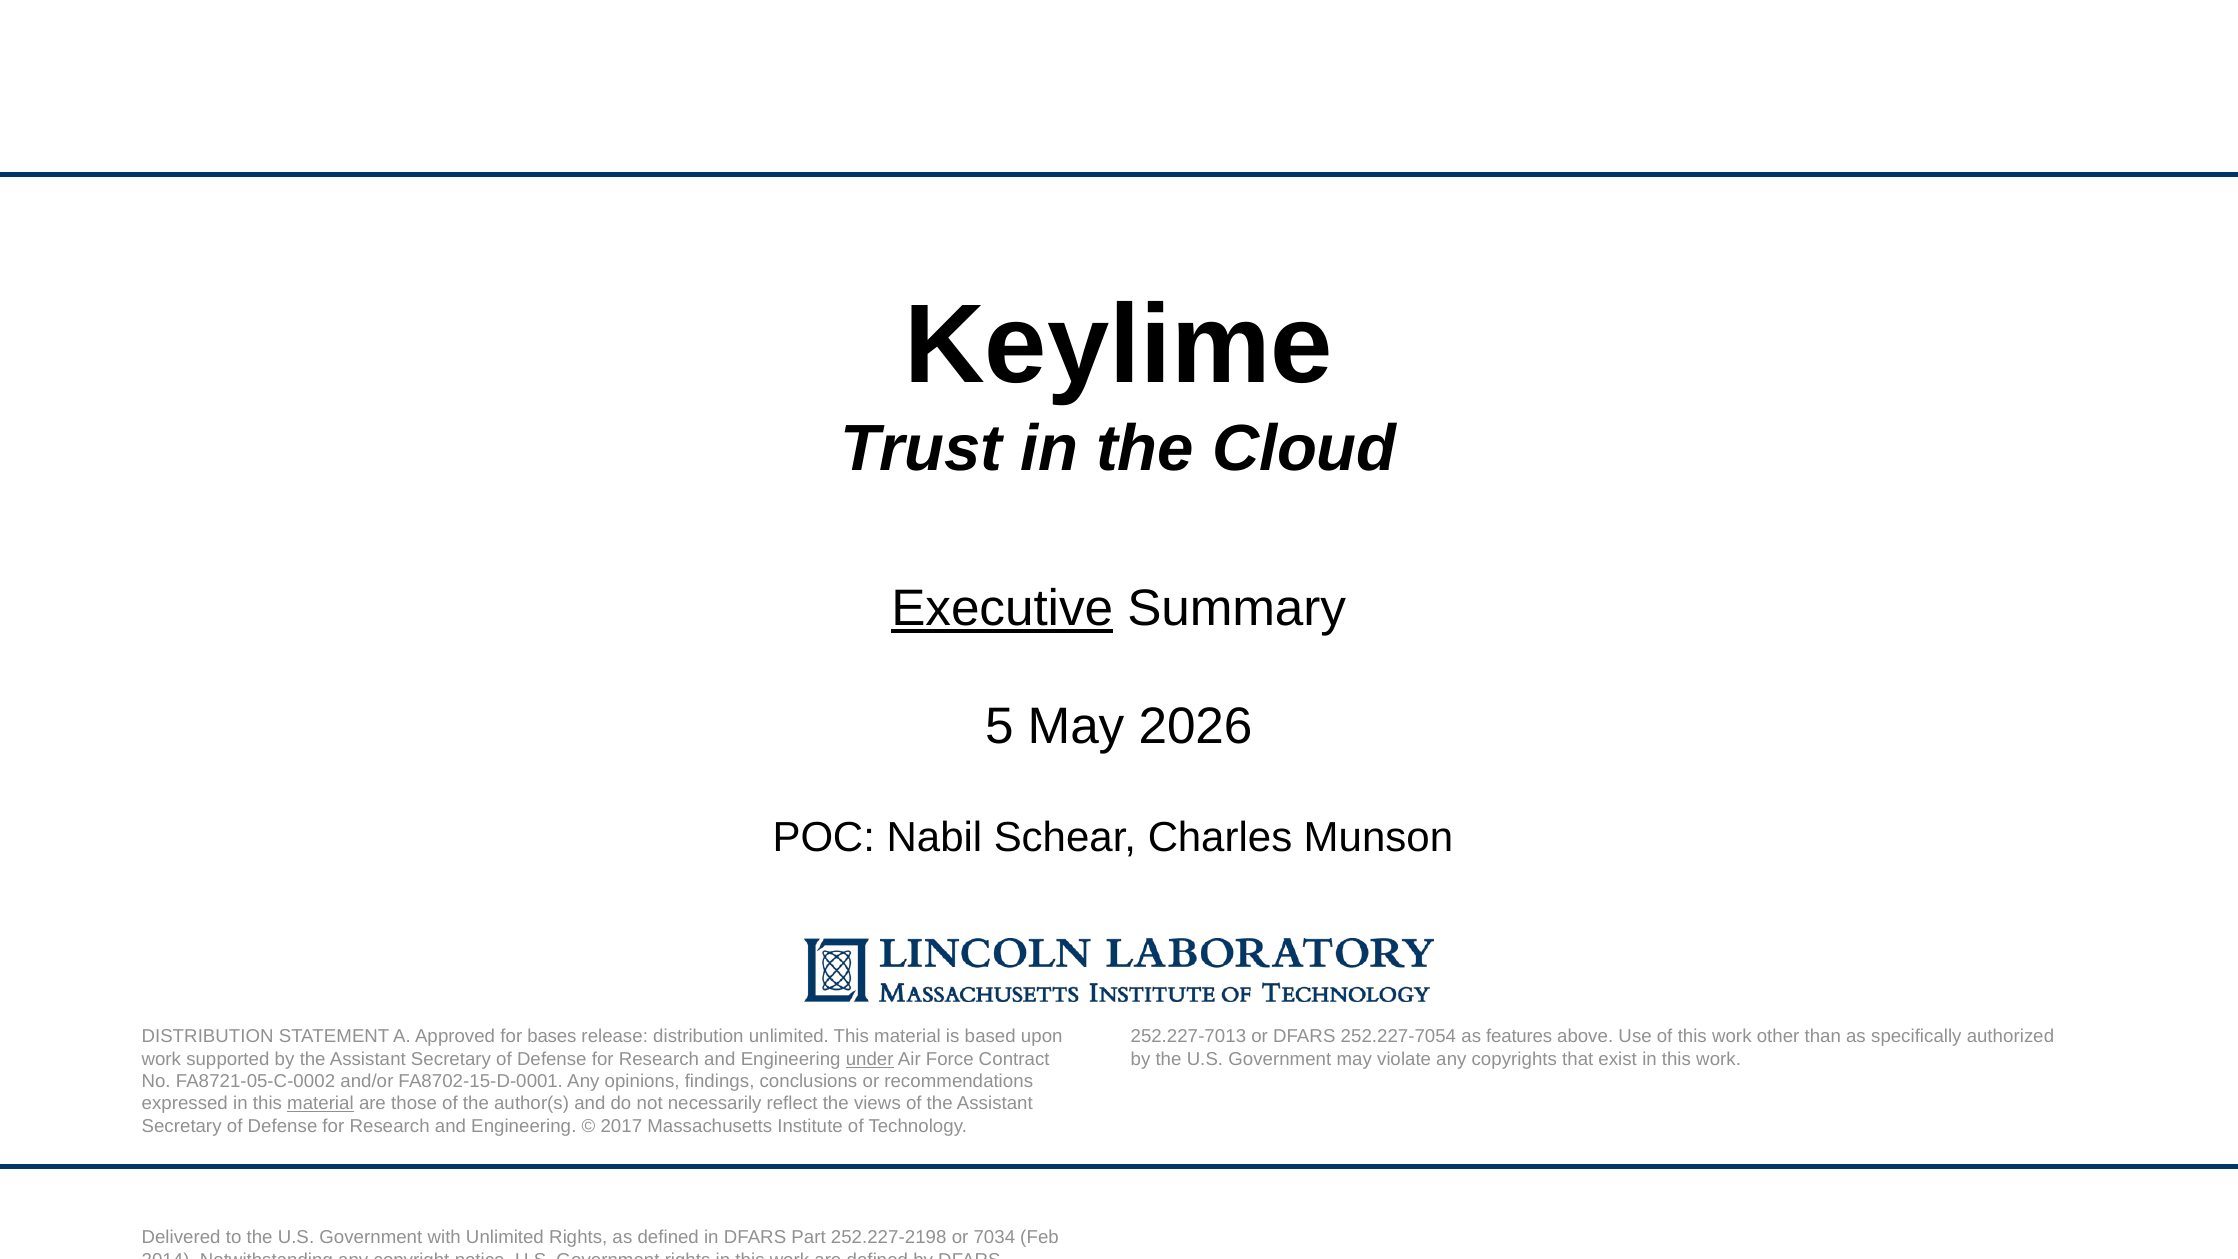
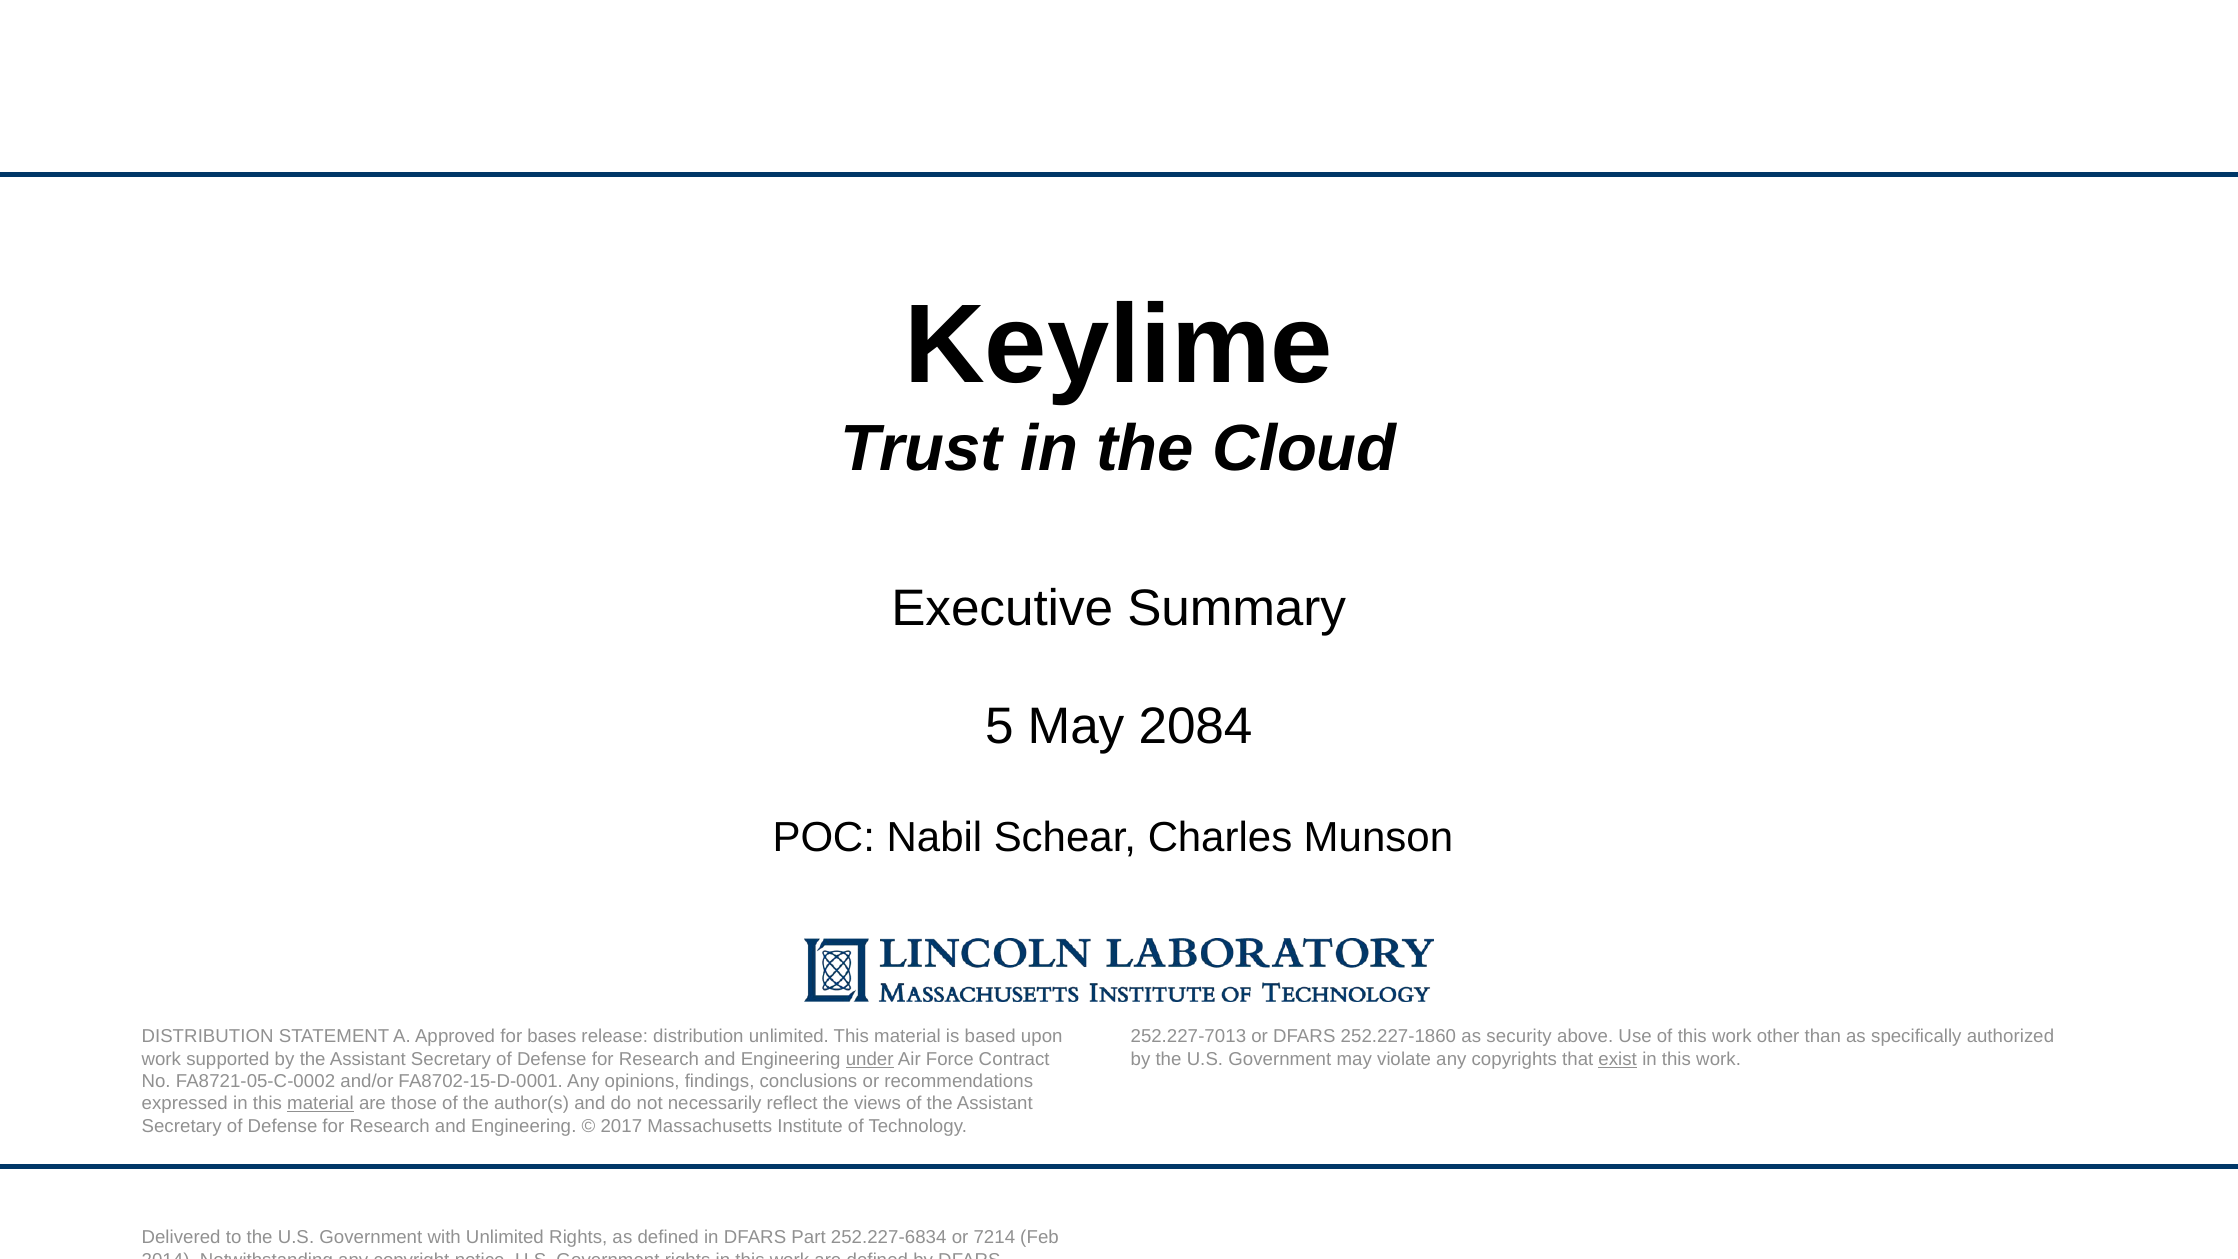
Executive underline: present -> none (1002, 609)
2026: 2026 -> 2084 (1196, 727)
252.227-7054: 252.227-7054 -> 252.227-1860 (1398, 1037)
features: features -> security (1519, 1037)
exist underline: none -> present (1618, 1059)
252.227-2198: 252.227-2198 -> 252.227-6834 (889, 1238)
7034: 7034 -> 7214 (994, 1238)
